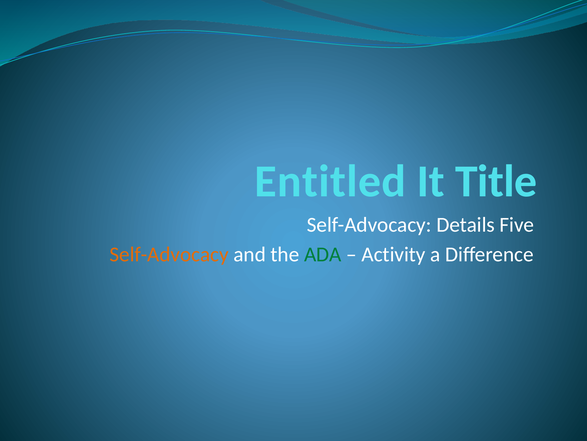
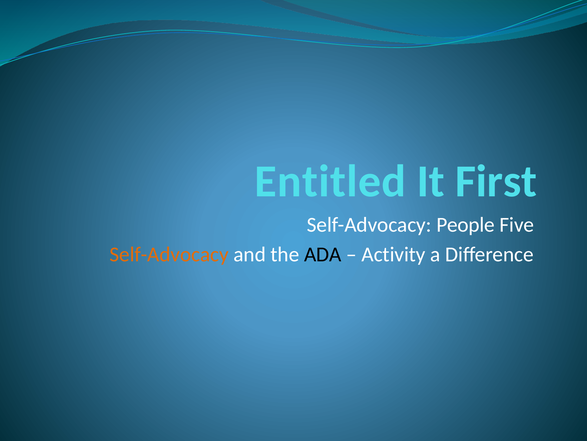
Title: Title -> First (496, 181)
Details: Details -> People (466, 224)
ADA colour: green -> black (323, 254)
